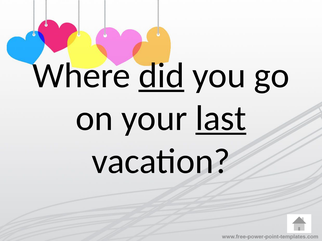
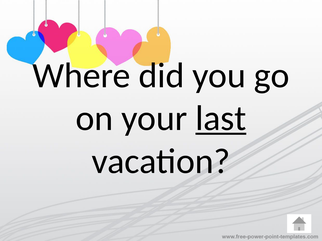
did underline: present -> none (161, 76)
